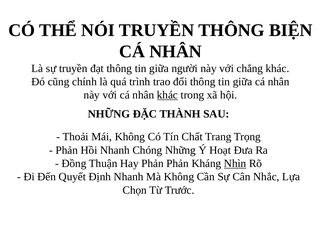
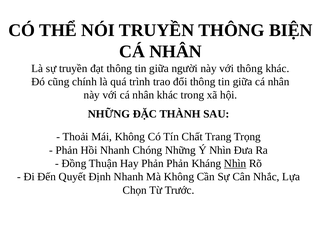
với chẳng: chẳng -> thông (250, 69)
khác underline: present -> none (167, 95)
Ý Hoạt: Hoạt -> Nhìn (220, 151)
